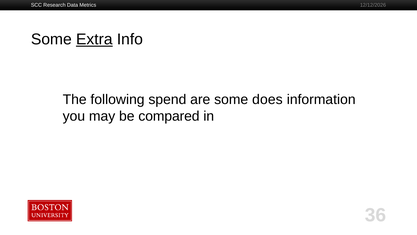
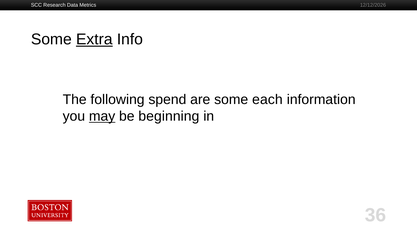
does: does -> each (267, 99)
may underline: none -> present (102, 116)
compared: compared -> beginning (169, 116)
